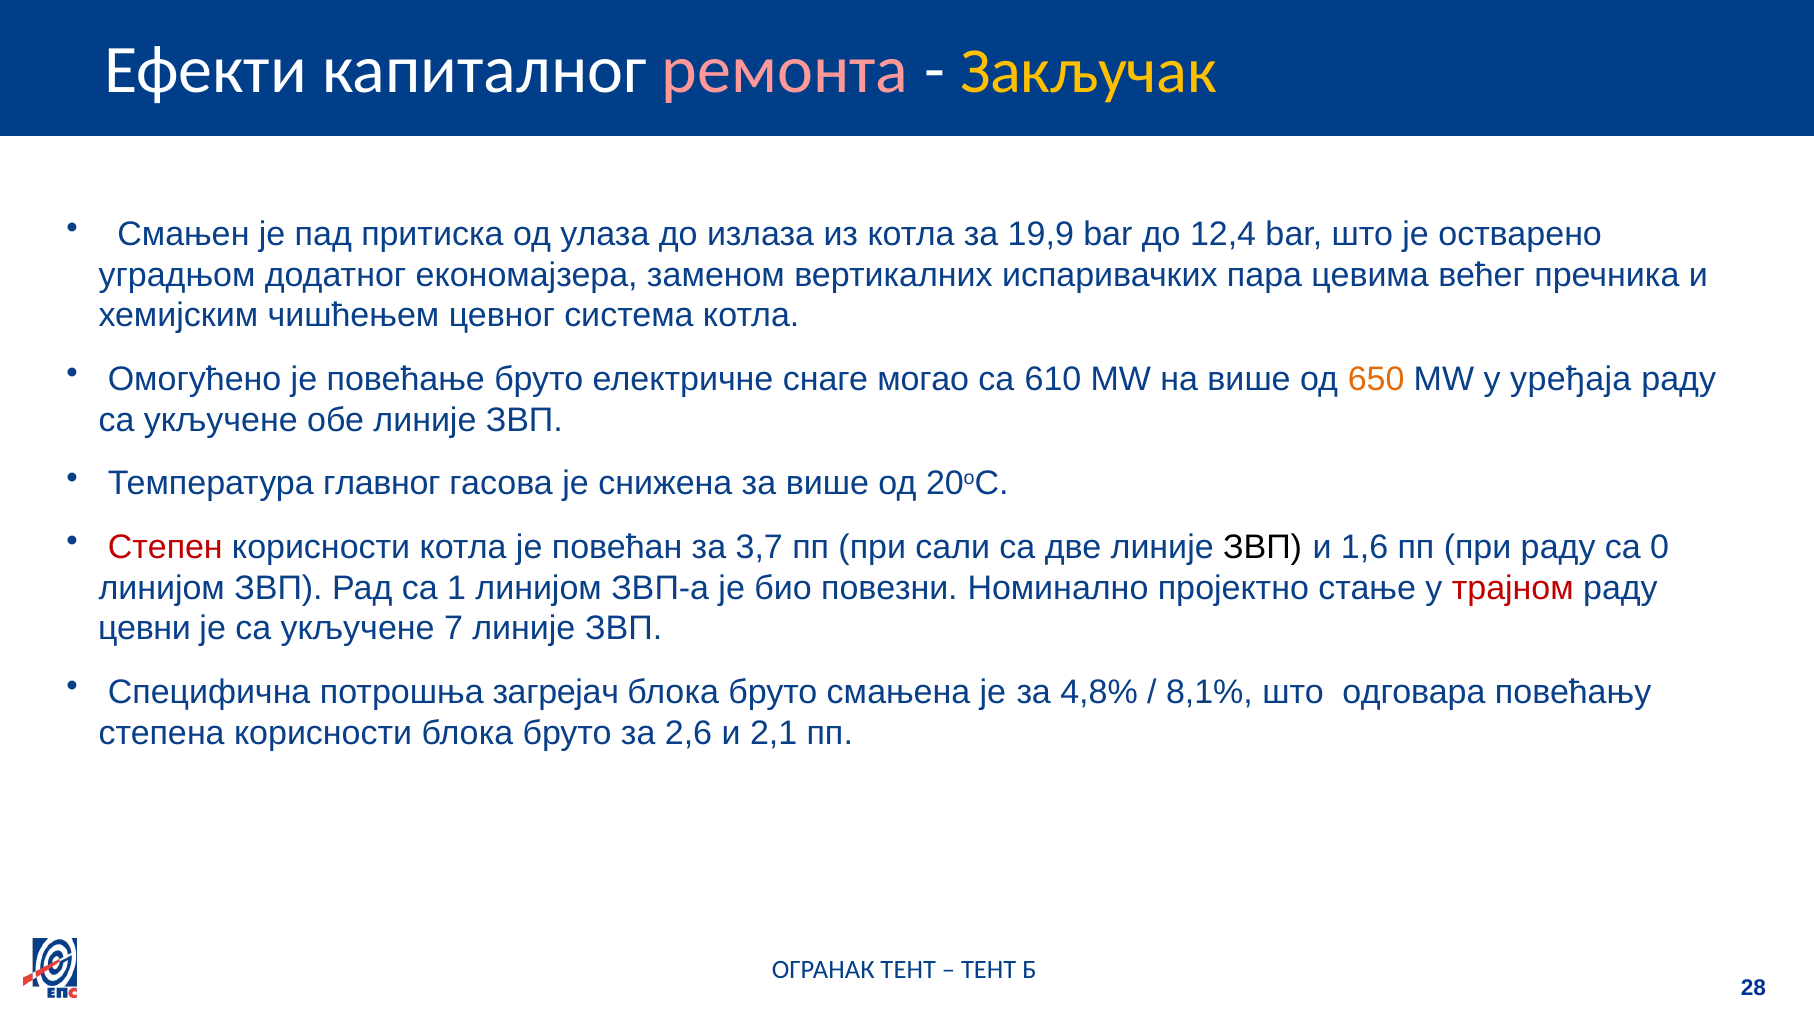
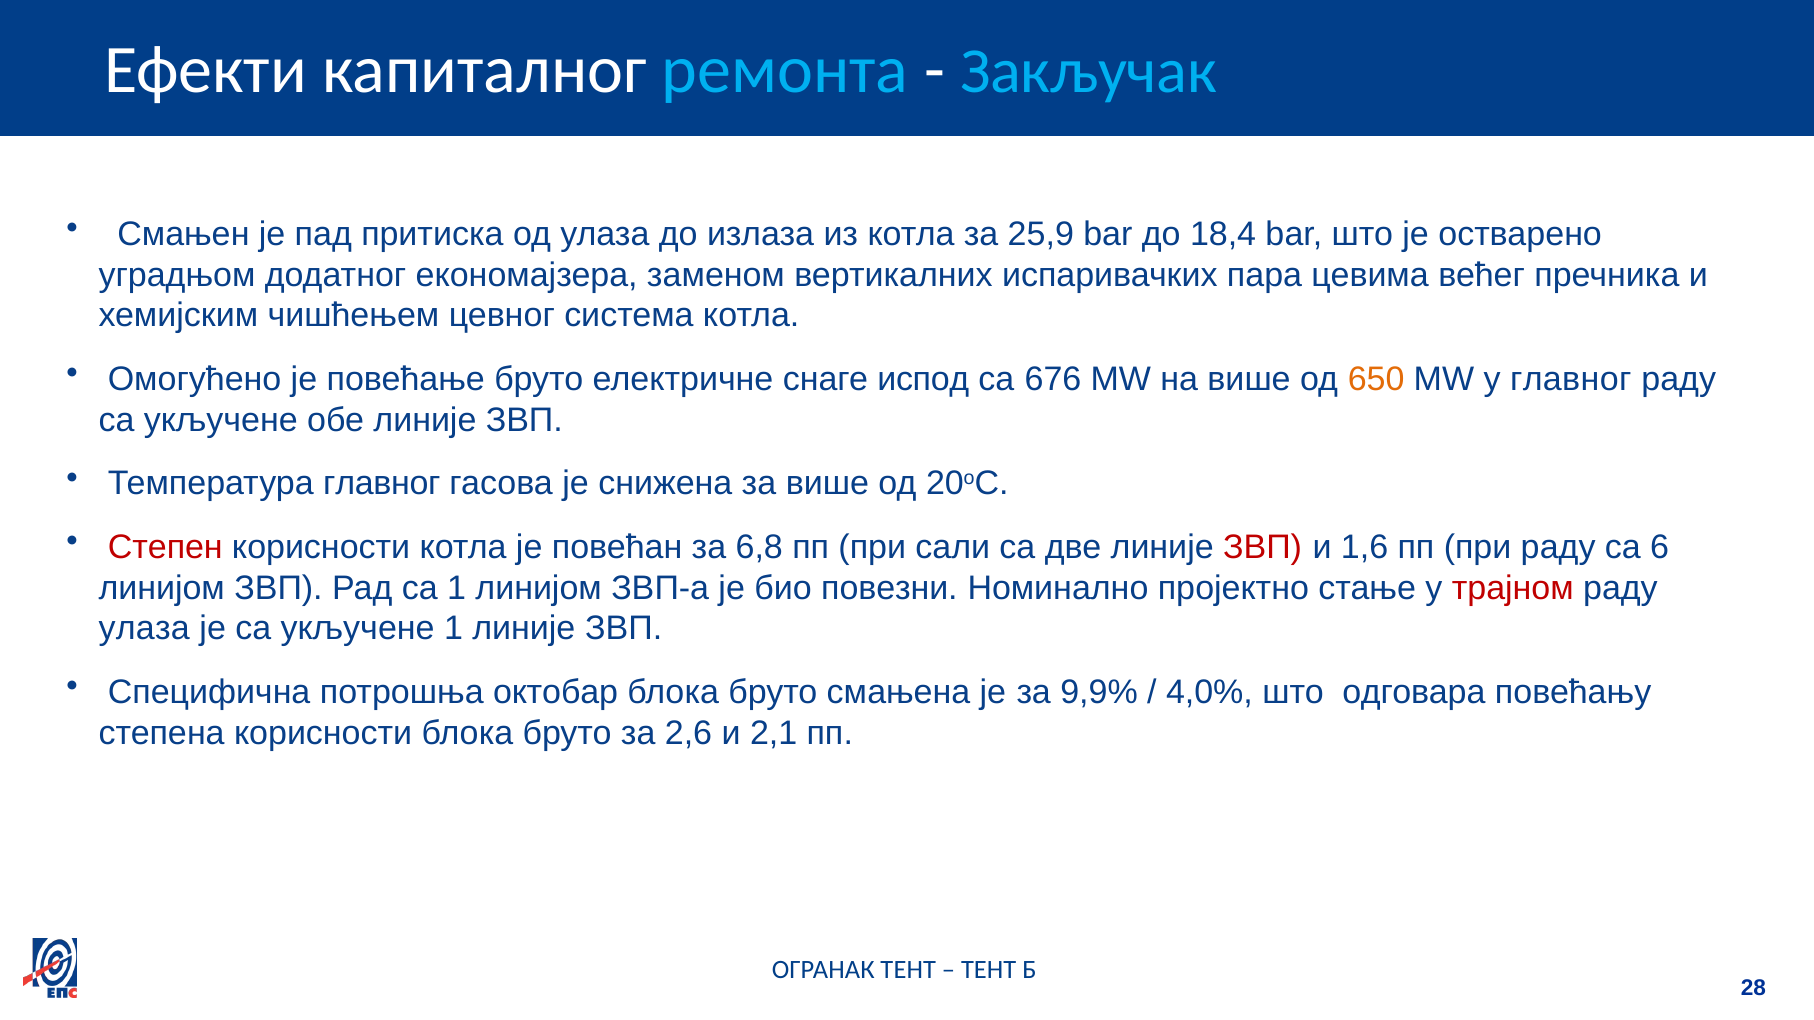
ремонта colour: pink -> light blue (785, 70)
Закључак colour: yellow -> light blue (1089, 72)
19,9: 19,9 -> 25,9 (1041, 234)
12,4: 12,4 -> 18,4 (1223, 234)
могао: могао -> испод (923, 379)
610: 610 -> 676 (1053, 379)
у уређаја: уређаја -> главног (1571, 379)
3,7: 3,7 -> 6,8 (759, 547)
ЗВП colour: black -> red (1263, 547)
0: 0 -> 6 (1660, 547)
цевни: цевни -> улаза (144, 629)
укључене 7: 7 -> 1 (453, 629)
загрејач: загрејач -> октобар (556, 692)
4,8%: 4,8% -> 9,9% (1099, 692)
8,1%: 8,1% -> 4,0% (1209, 692)
